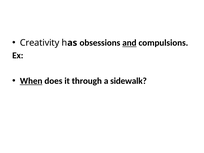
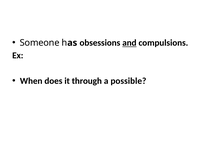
Creativity: Creativity -> Someone (40, 43)
When underline: present -> none (31, 81)
sidewalk: sidewalk -> possible (128, 81)
